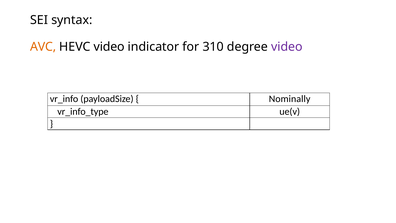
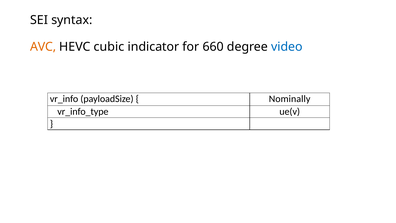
HEVC video: video -> cubic (109, 47)
310: 310 -> 660 (213, 47)
video colour: purple -> blue (287, 47)
